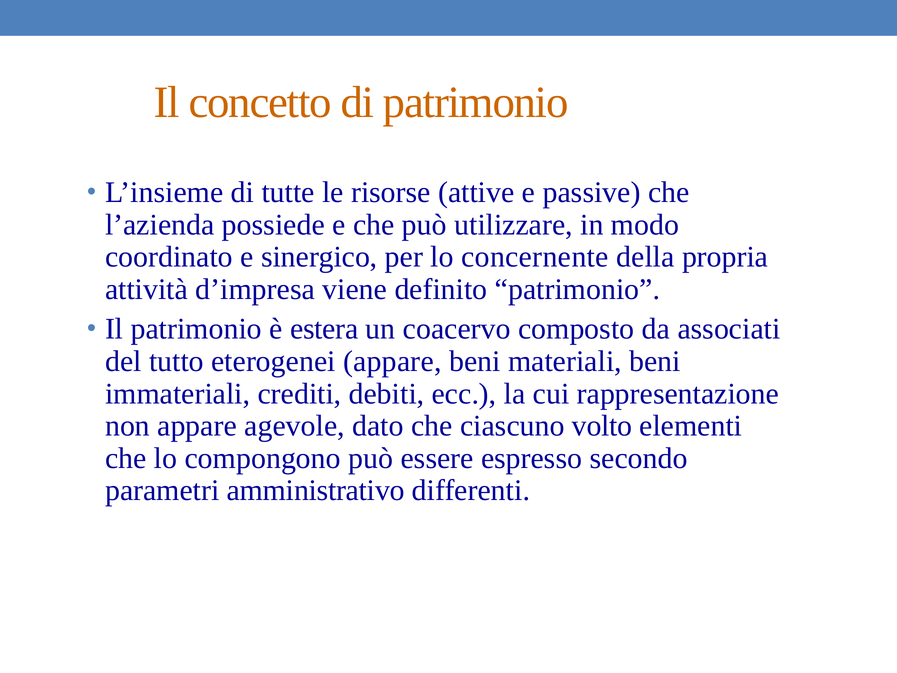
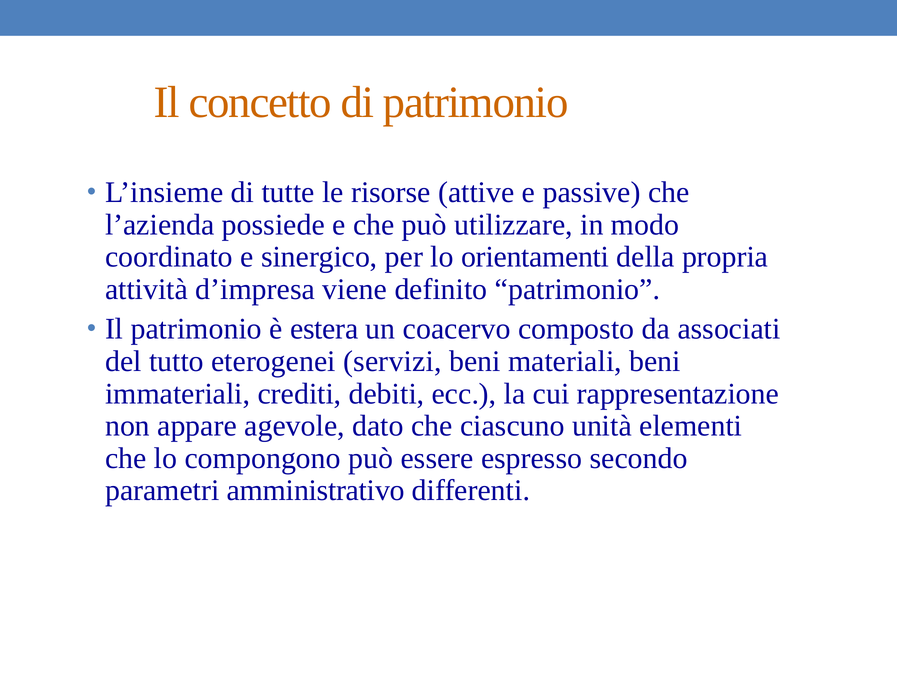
concernente: concernente -> orientamenti (535, 257)
eterogenei appare: appare -> servizi (392, 361)
volto: volto -> unità (602, 426)
